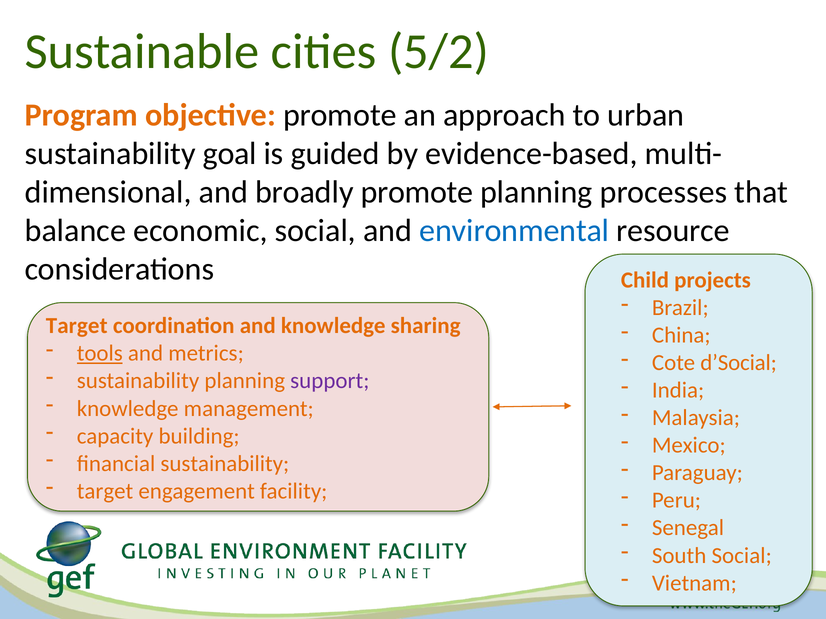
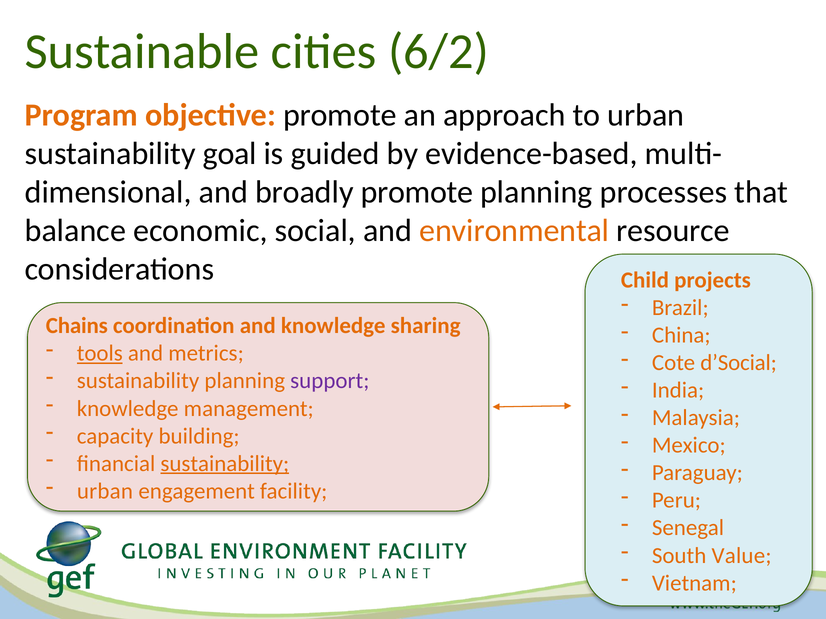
5/2: 5/2 -> 6/2 (439, 52)
environmental colour: blue -> orange (514, 231)
Target: Target -> Chains (77, 326)
sustainability underline: none -> present (225, 464)
target: target -> urban (105, 491)
South Social: Social -> Value (742, 556)
